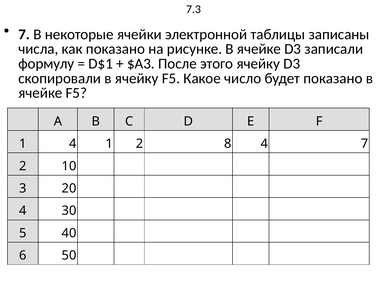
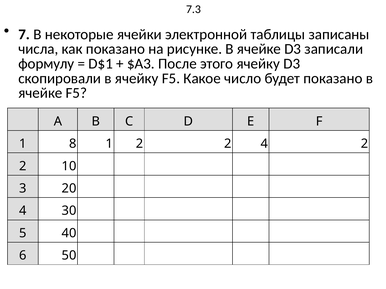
1 4: 4 -> 8 (73, 144)
1 2 8: 8 -> 2 (228, 144)
4 7: 7 -> 2 (365, 144)
